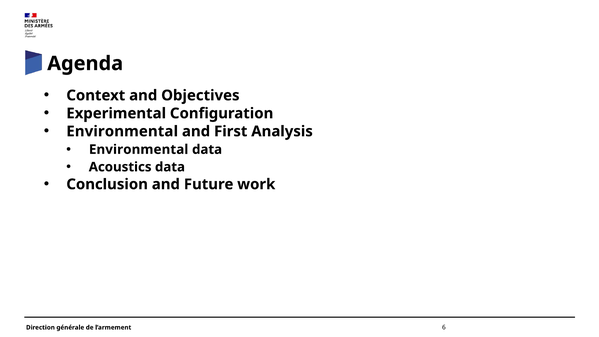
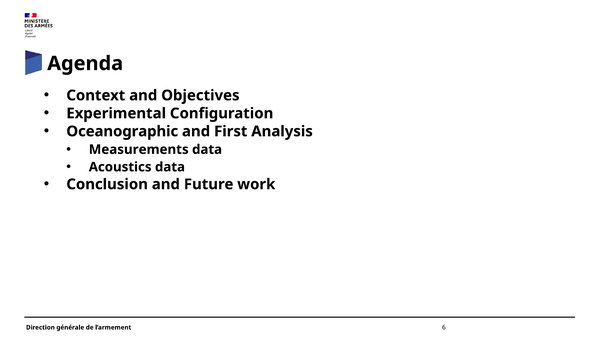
Environmental: Environmental -> Oceanographic (122, 131)
Environmental: Environmental -> Measurements (139, 149)
